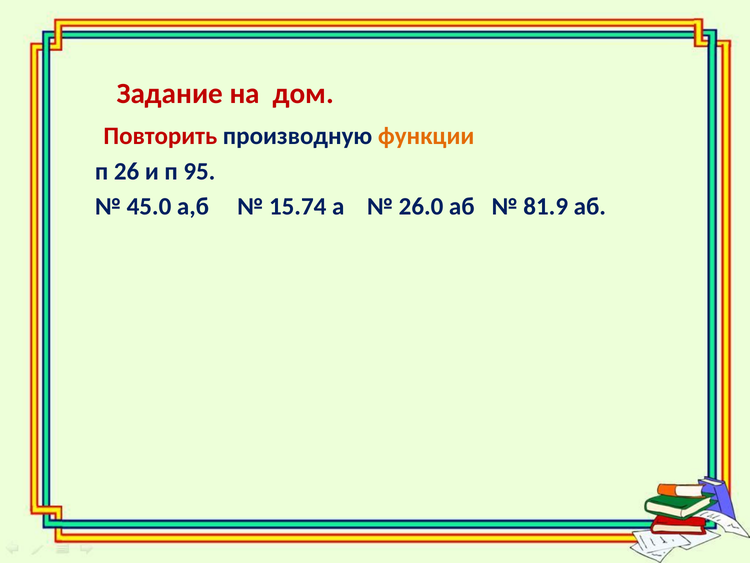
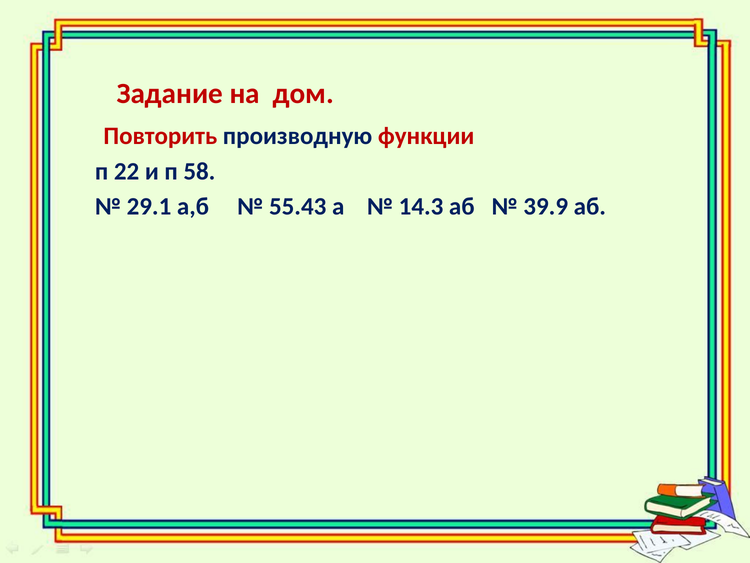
функции colour: orange -> red (426, 136)
26: 26 -> 22 (127, 172)
95: 95 -> 58 (199, 172)
45.0: 45.0 -> 29.1 (149, 207)
15.74: 15.74 -> 55.43 (298, 207)
26.0: 26.0 -> 14.3 (421, 207)
81.9: 81.9 -> 39.9 (546, 207)
